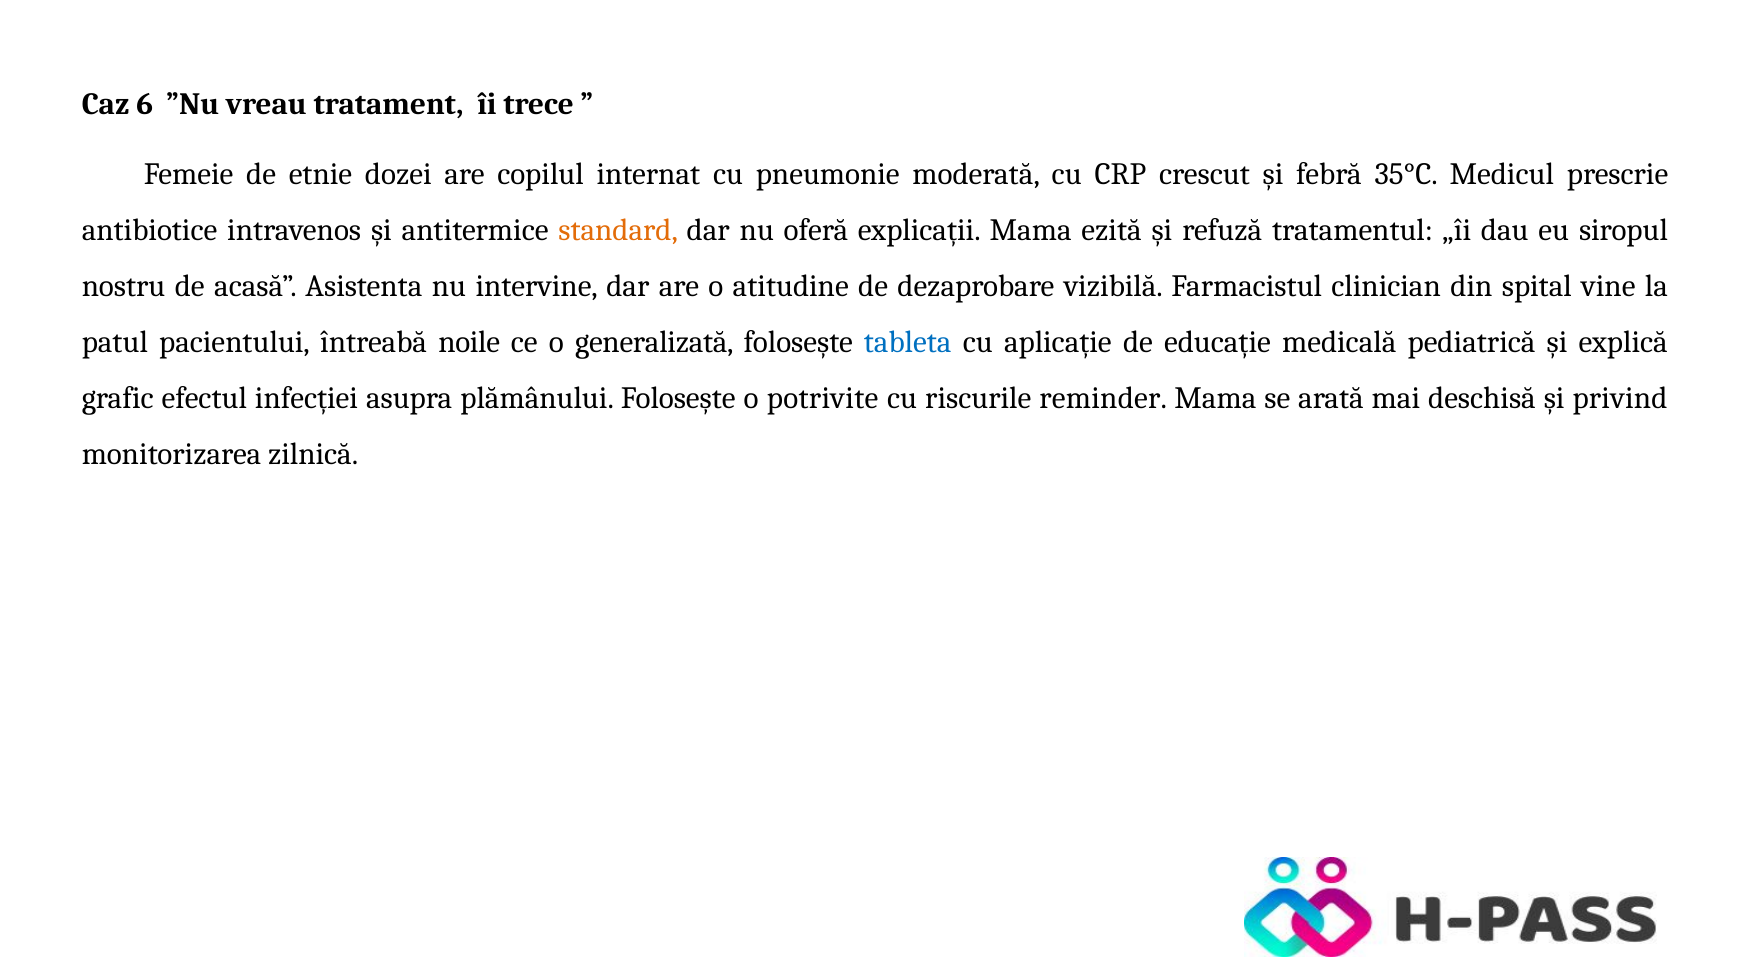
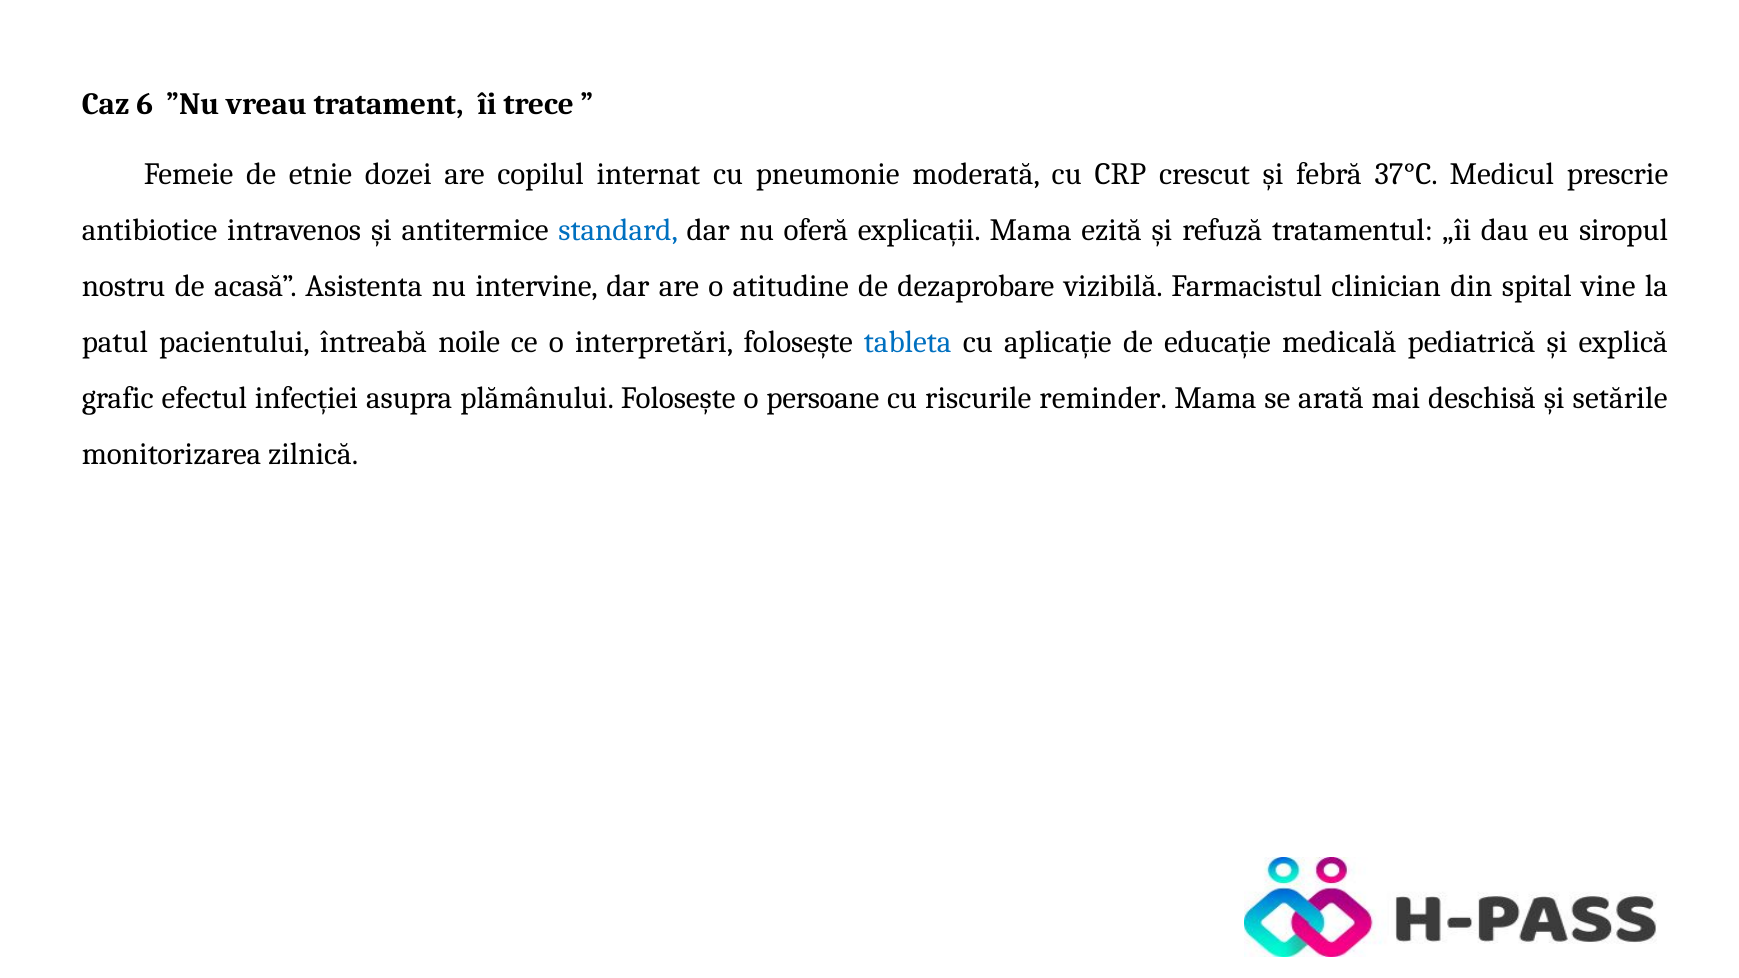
35°C: 35°C -> 37°C (1406, 174)
standard colour: orange -> blue (618, 230)
generalizată: generalizată -> interpretări (654, 342)
potrivite: potrivite -> persoane (823, 398)
privind: privind -> setările (1620, 398)
